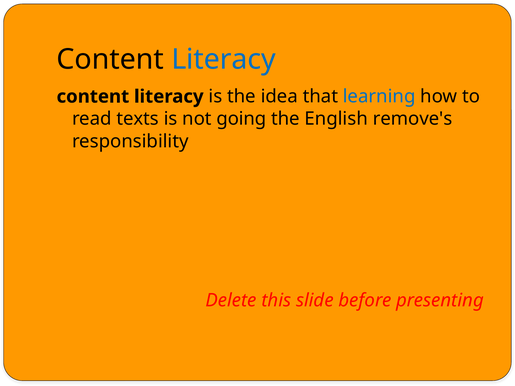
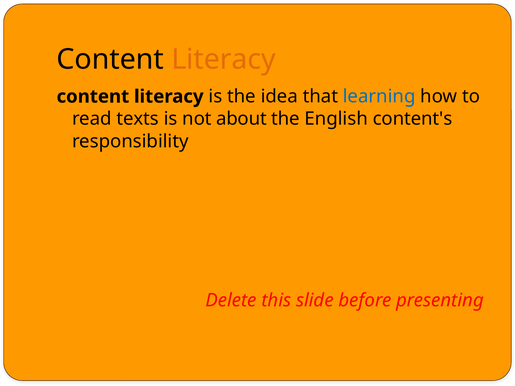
Literacy colour: blue -> orange (224, 60)
going: going -> about (241, 119)
remove's: remove's -> content's (413, 119)
